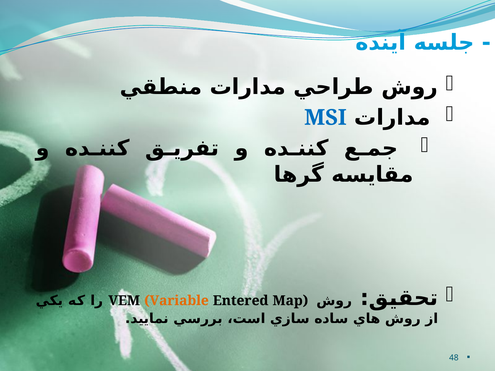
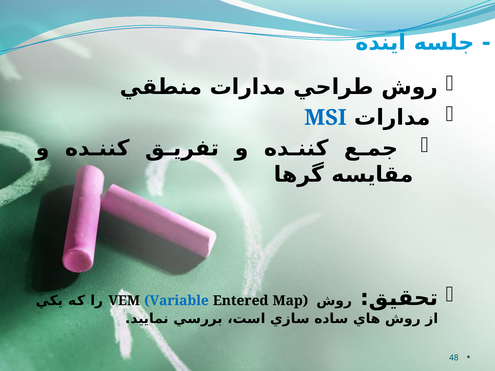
Variable colour: orange -> blue (176, 301)
